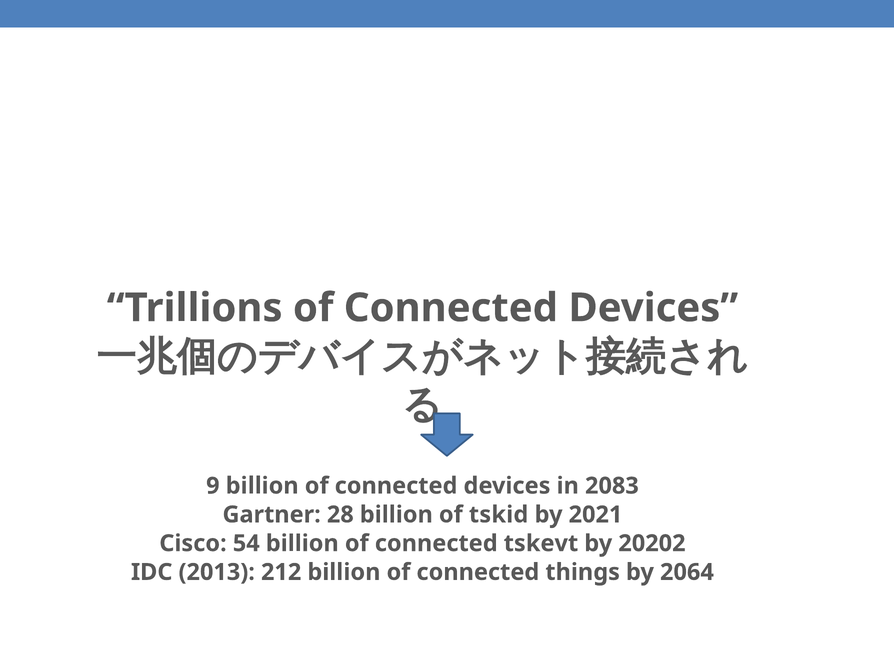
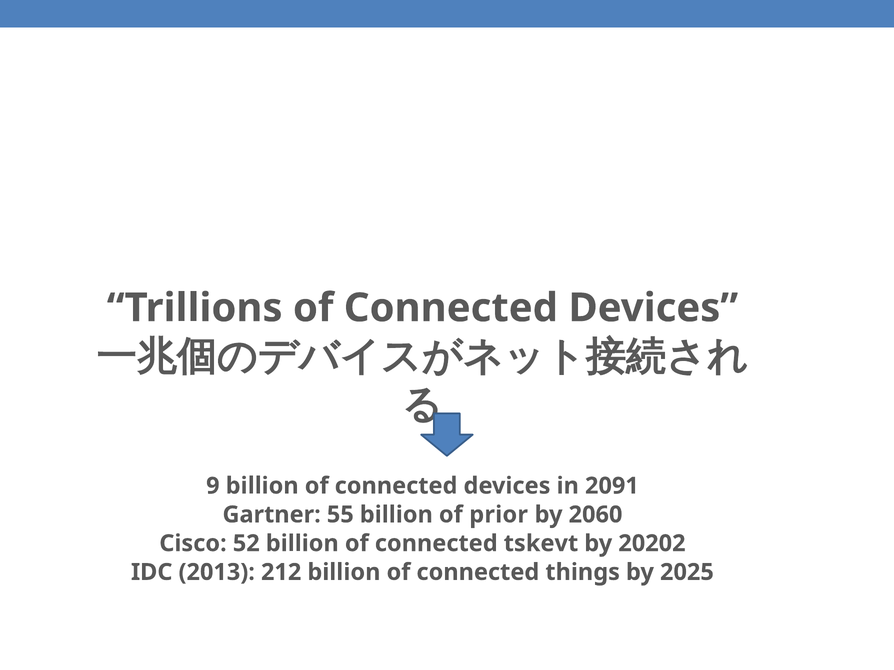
2083: 2083 -> 2091 (612, 486)
28: 28 -> 55 (340, 515)
tskid: tskid -> prior (499, 515)
2021: 2021 -> 2060 (596, 515)
54: 54 -> 52 (246, 544)
2064: 2064 -> 2025 (687, 573)
